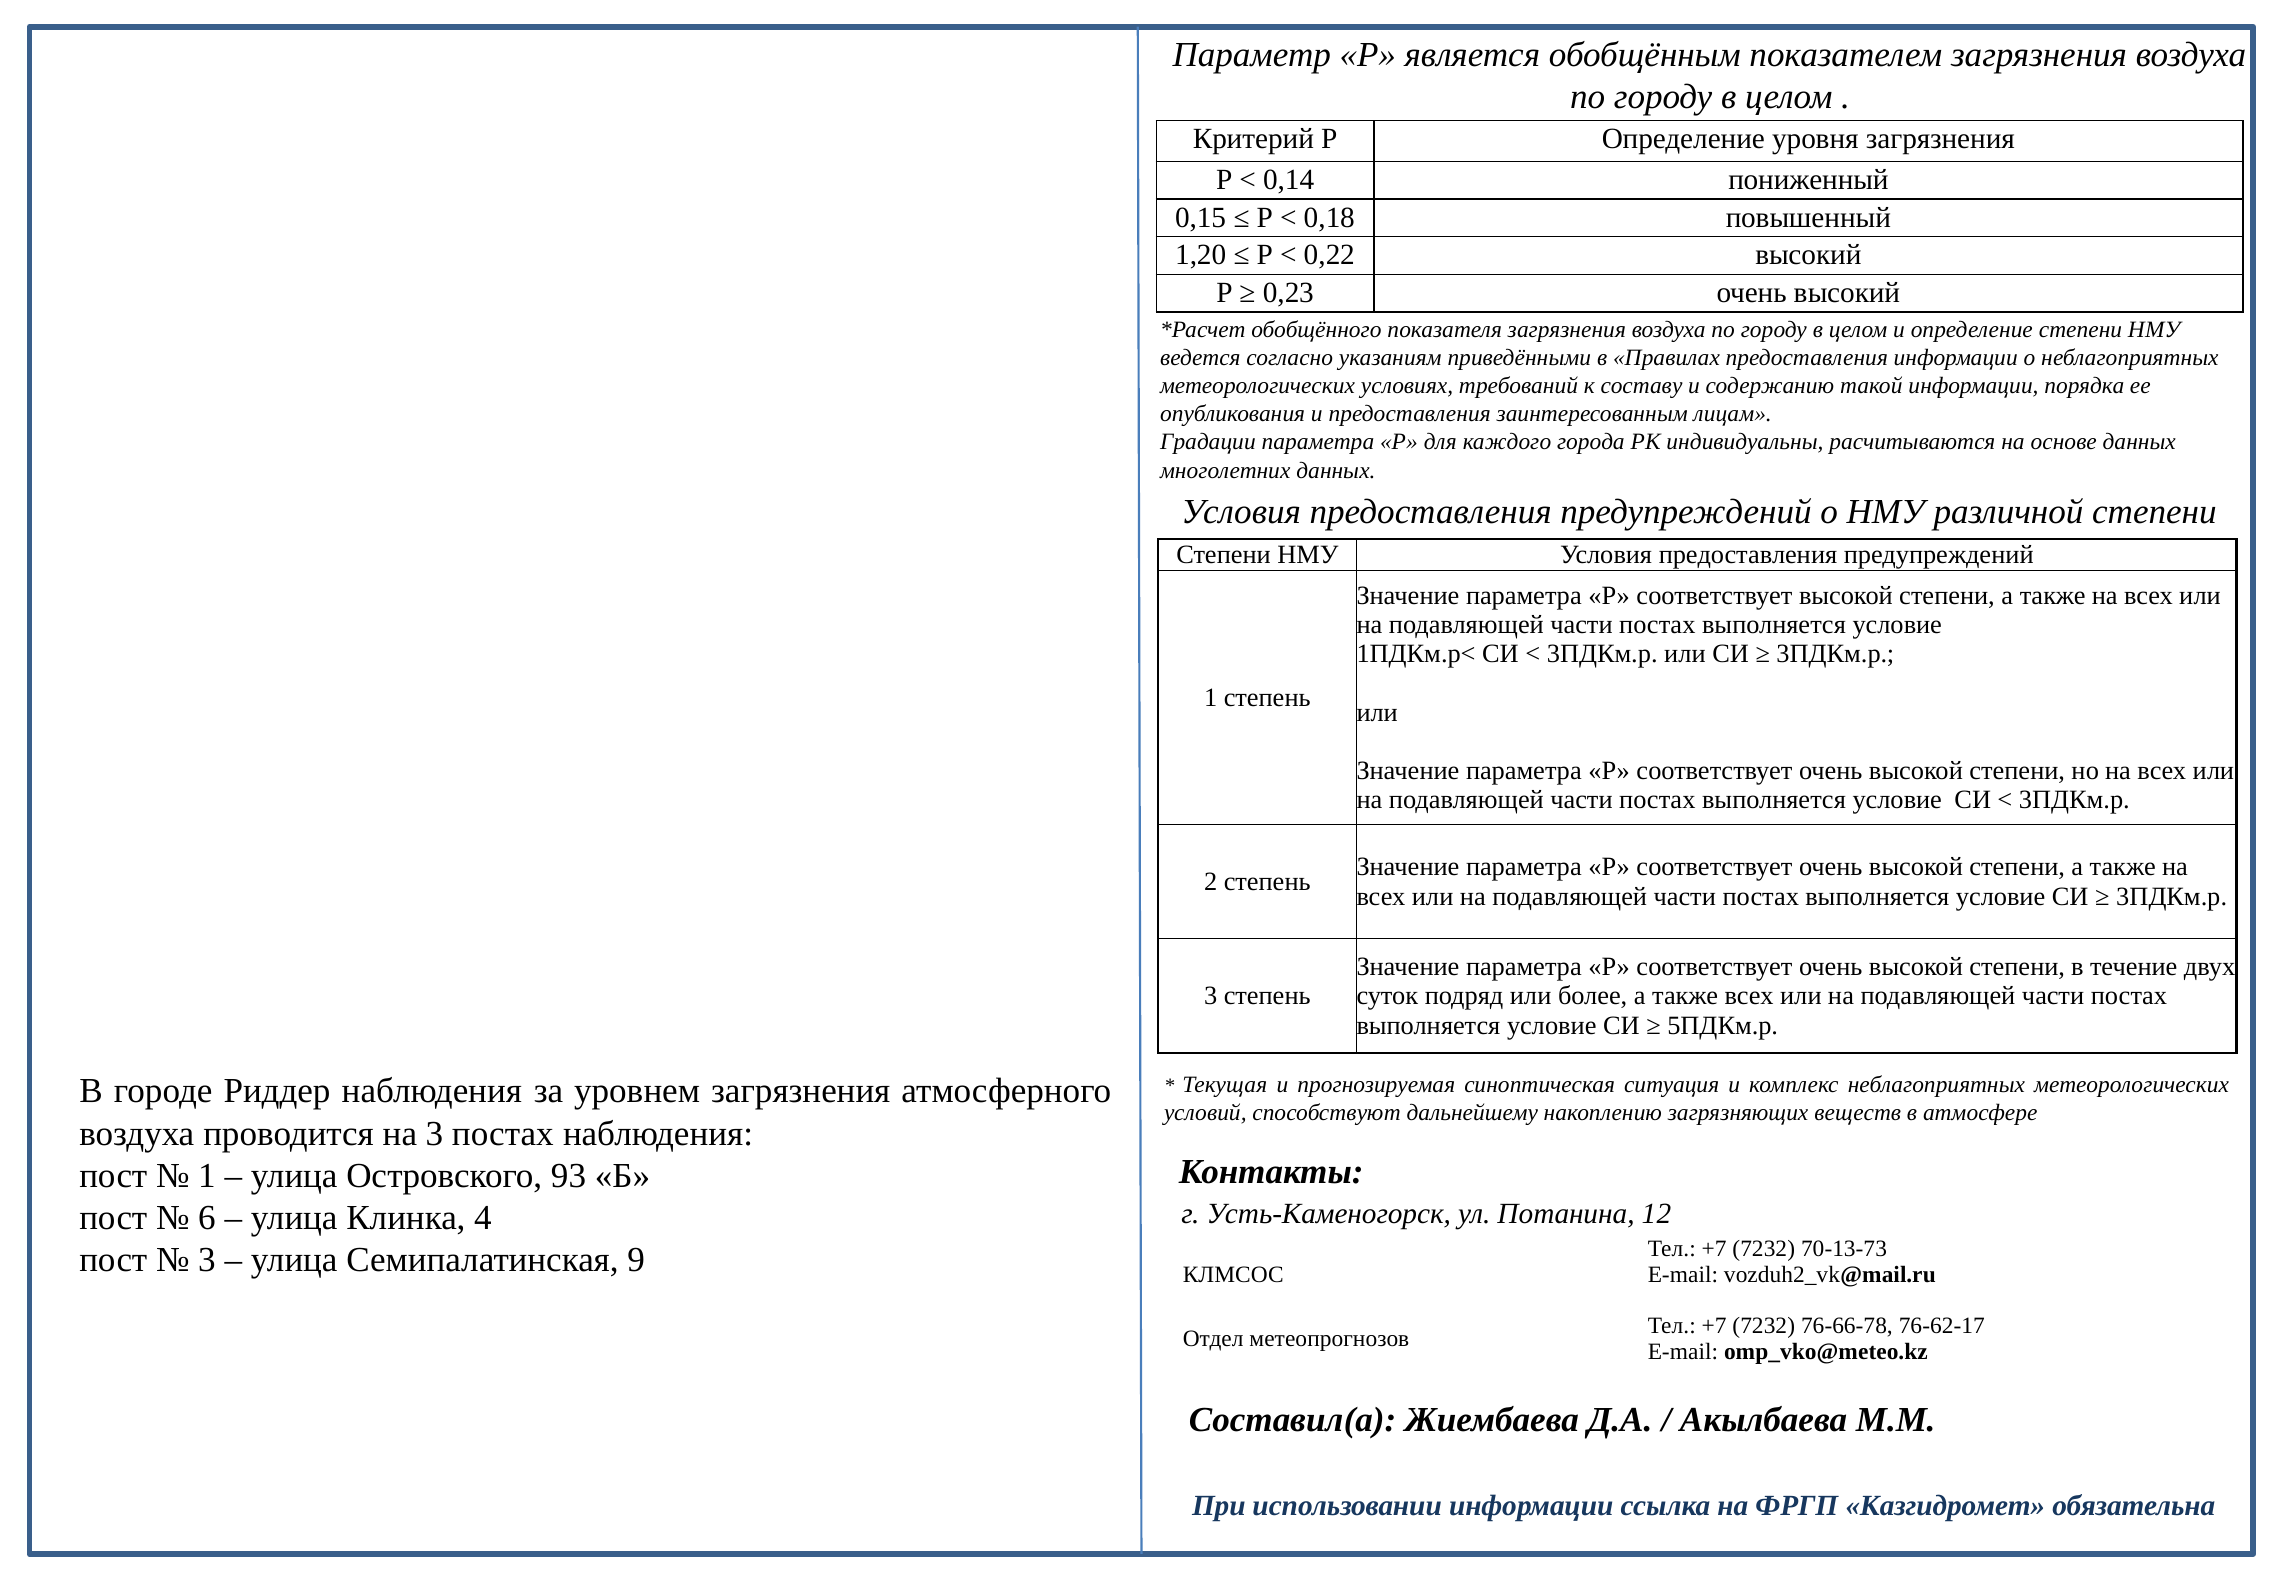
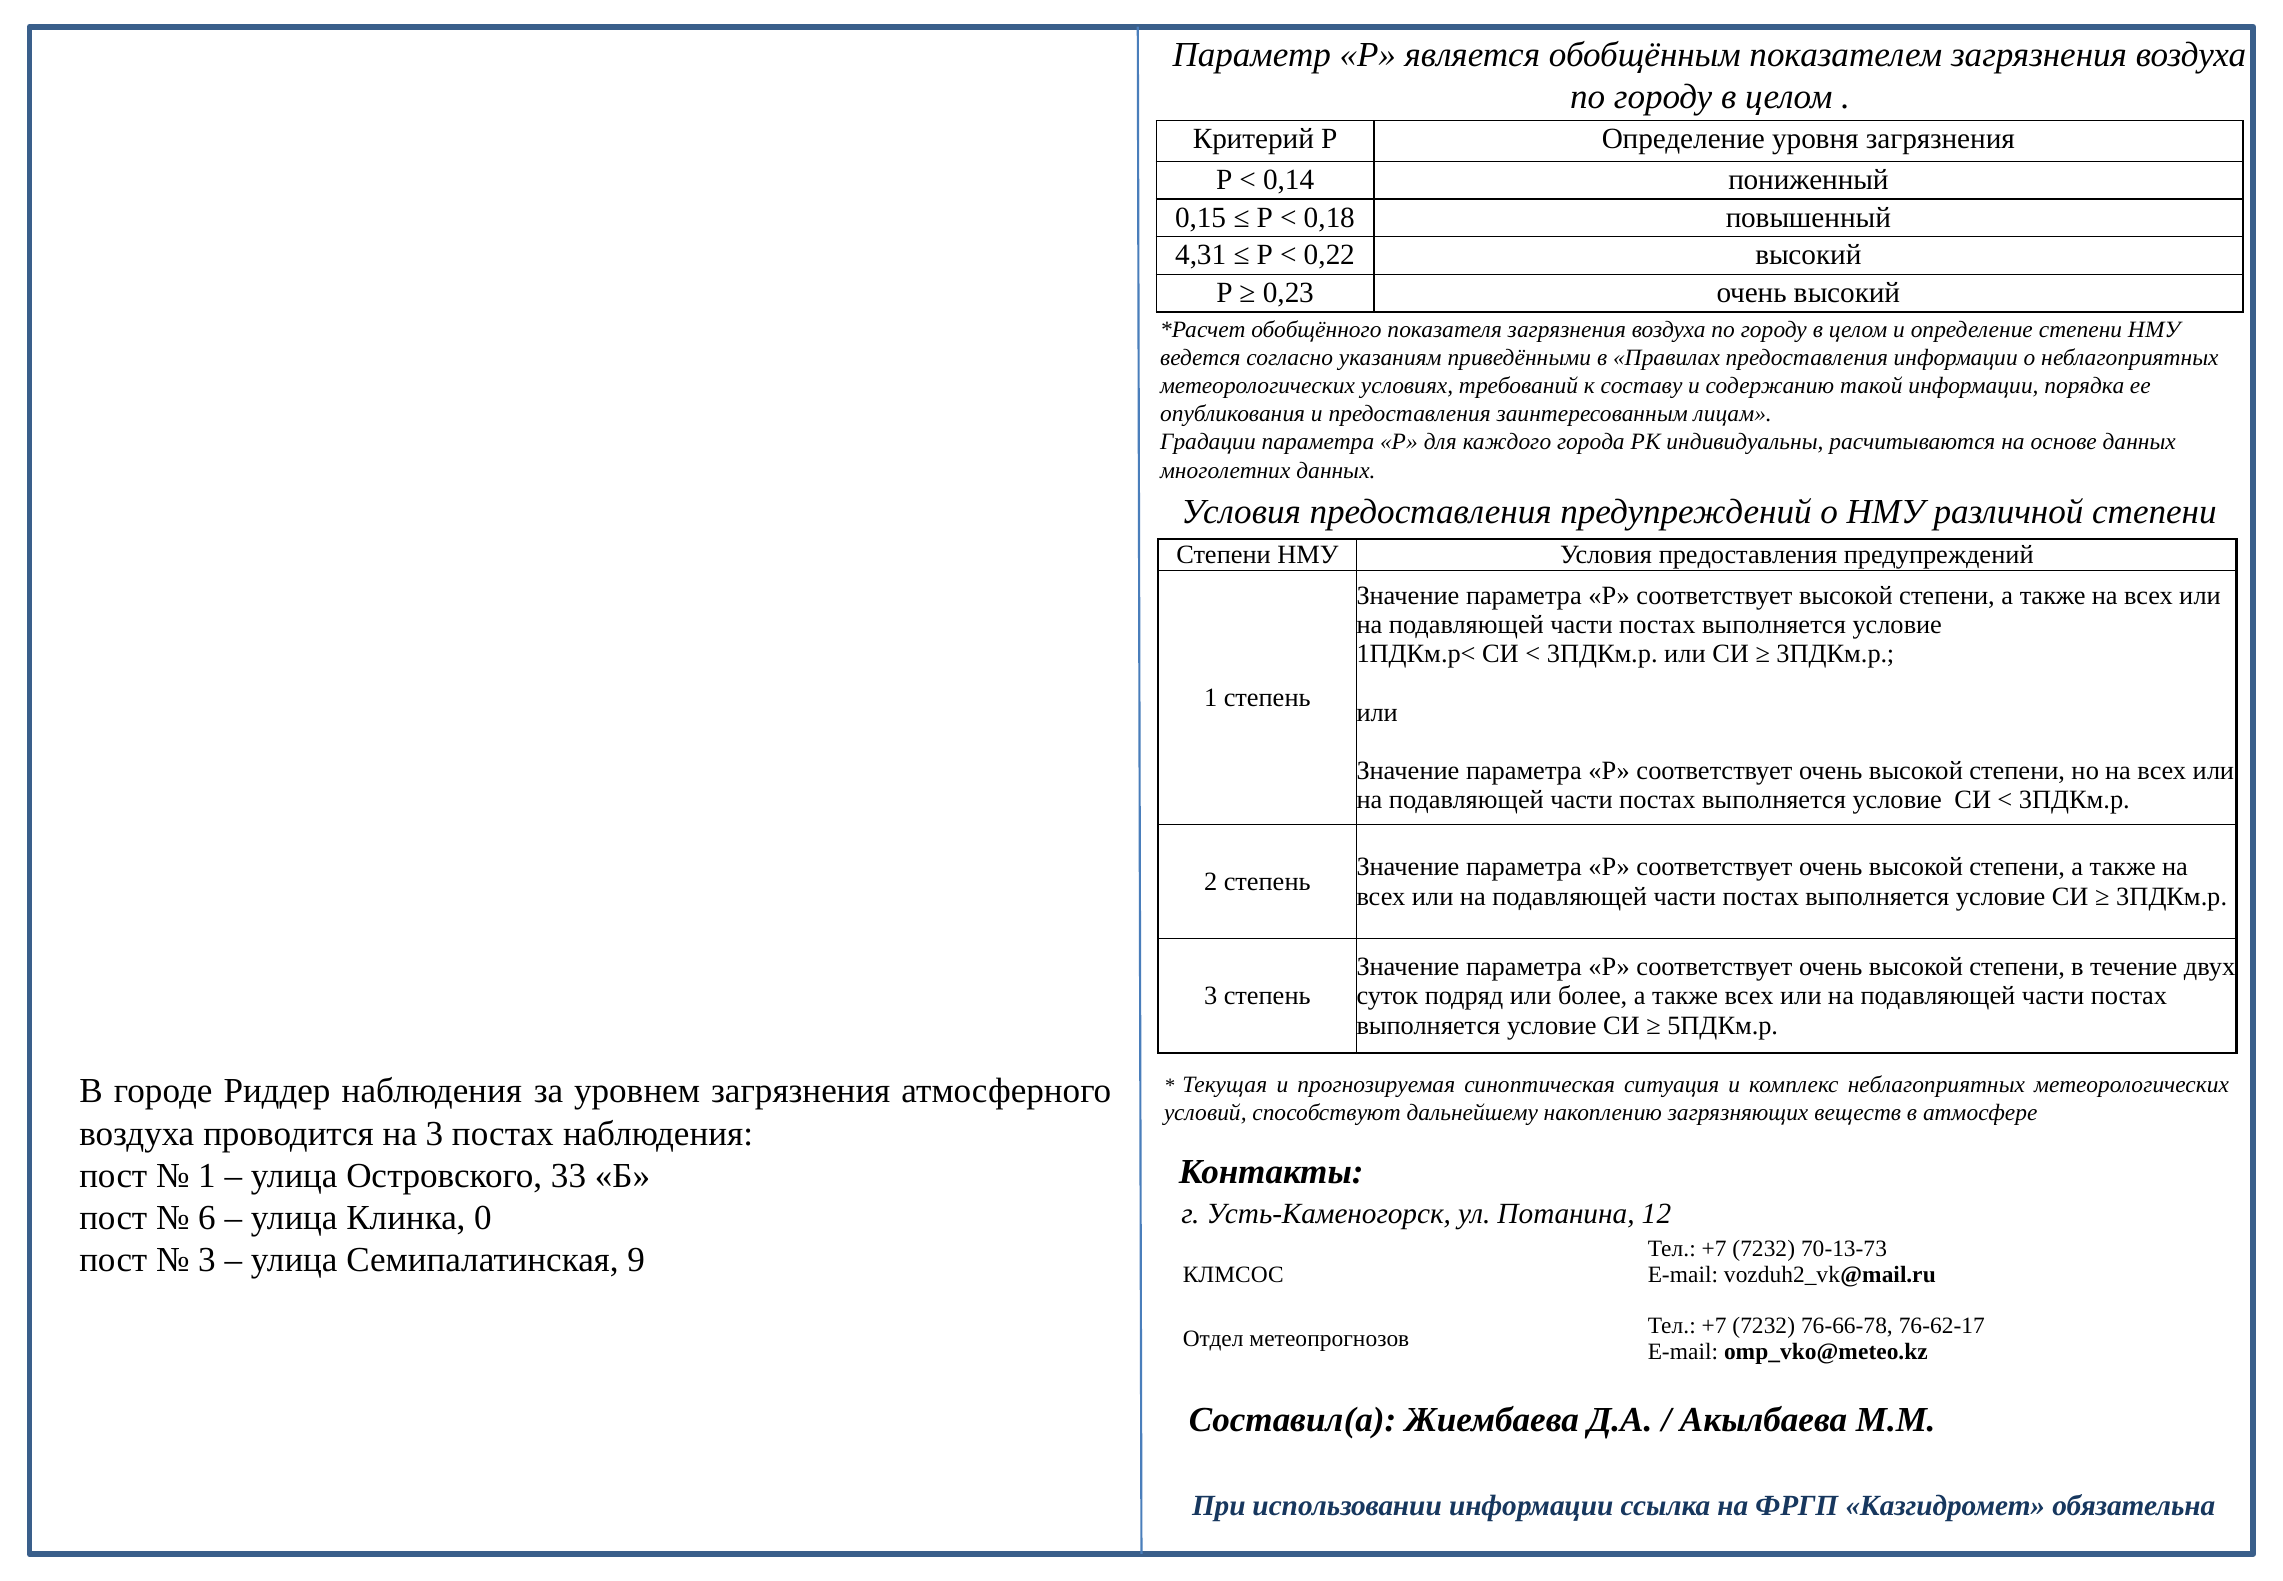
1,20: 1,20 -> 4,31 (1201, 255)
93: 93 -> 33 (569, 1175)
4: 4 -> 0 (483, 1217)
